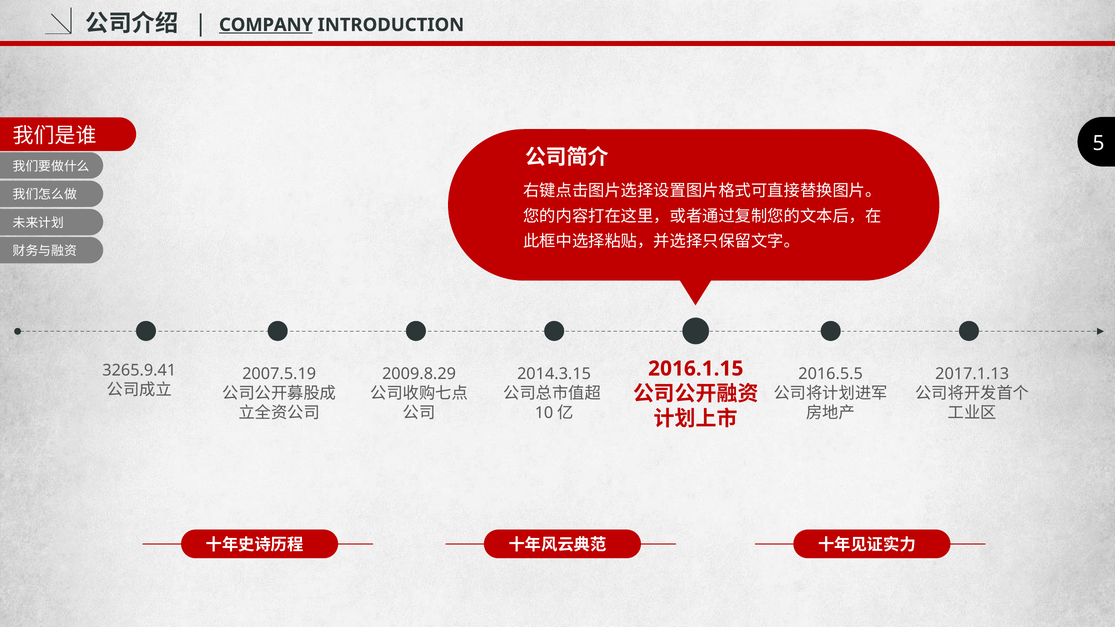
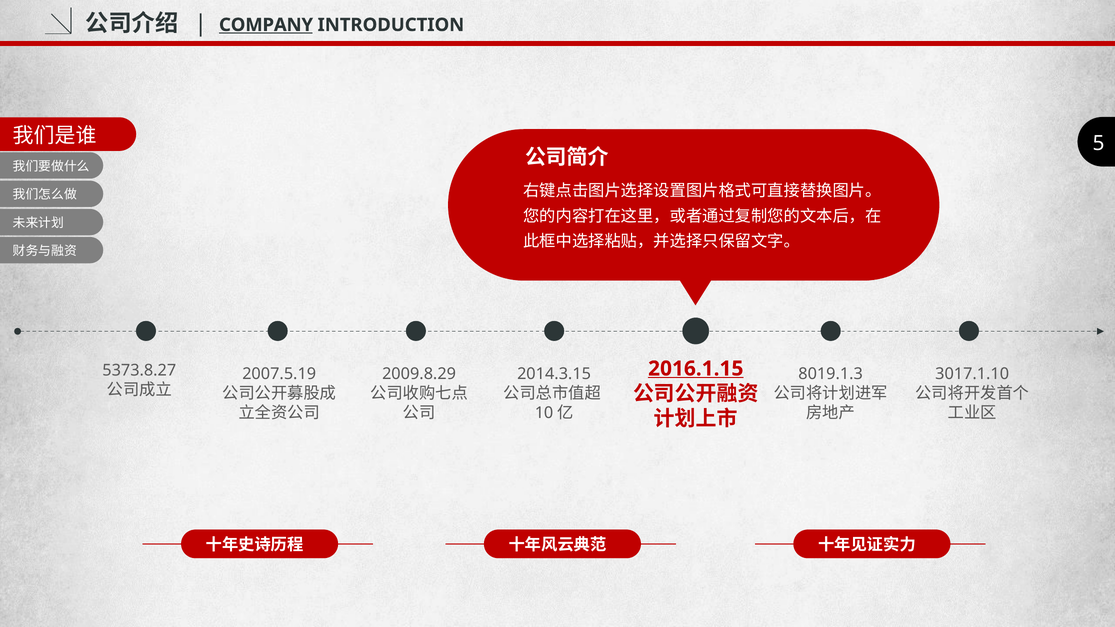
2016.1.15 underline: none -> present (696, 369)
3265.9.41: 3265.9.41 -> 5373.8.27 (139, 370)
2016.5.5: 2016.5.5 -> 8019.1.3 (831, 374)
2017.1.13: 2017.1.13 -> 3017.1.10 (972, 374)
